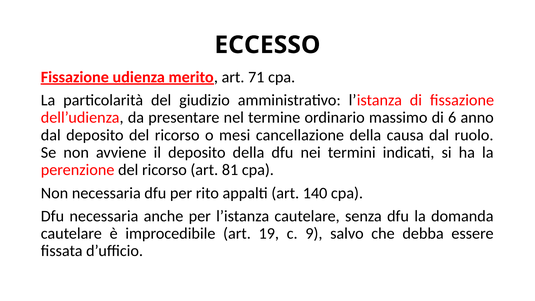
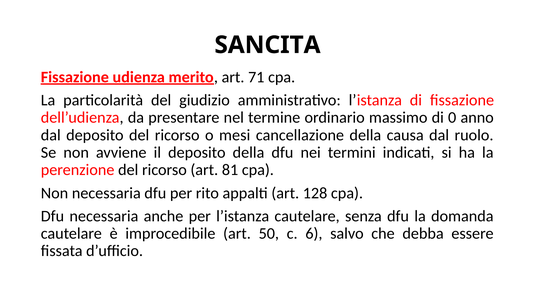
ECCESSO: ECCESSO -> SANCITA (267, 45)
6: 6 -> 0 (452, 118)
140: 140 -> 128 (315, 193)
19: 19 -> 50 (269, 233)
9: 9 -> 6 (314, 233)
